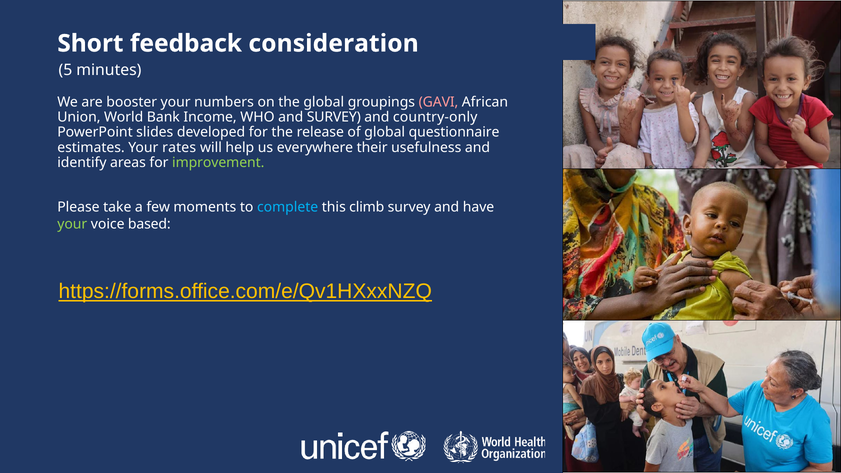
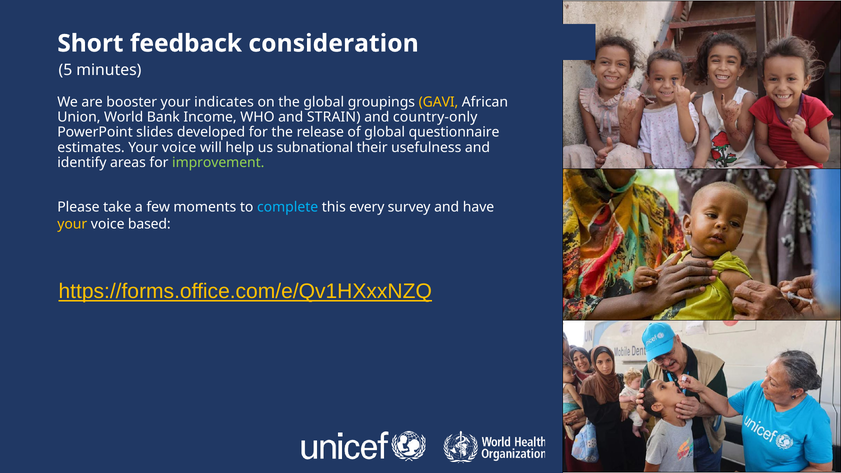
numbers: numbers -> indicates (224, 102)
GAVI colour: pink -> yellow (438, 102)
and SURVEY: SURVEY -> STRAIN (334, 117)
estimates Your rates: rates -> voice (179, 147)
everywhere: everywhere -> subnational (315, 147)
climb: climb -> every (367, 207)
your colour: light green -> yellow (72, 224)
